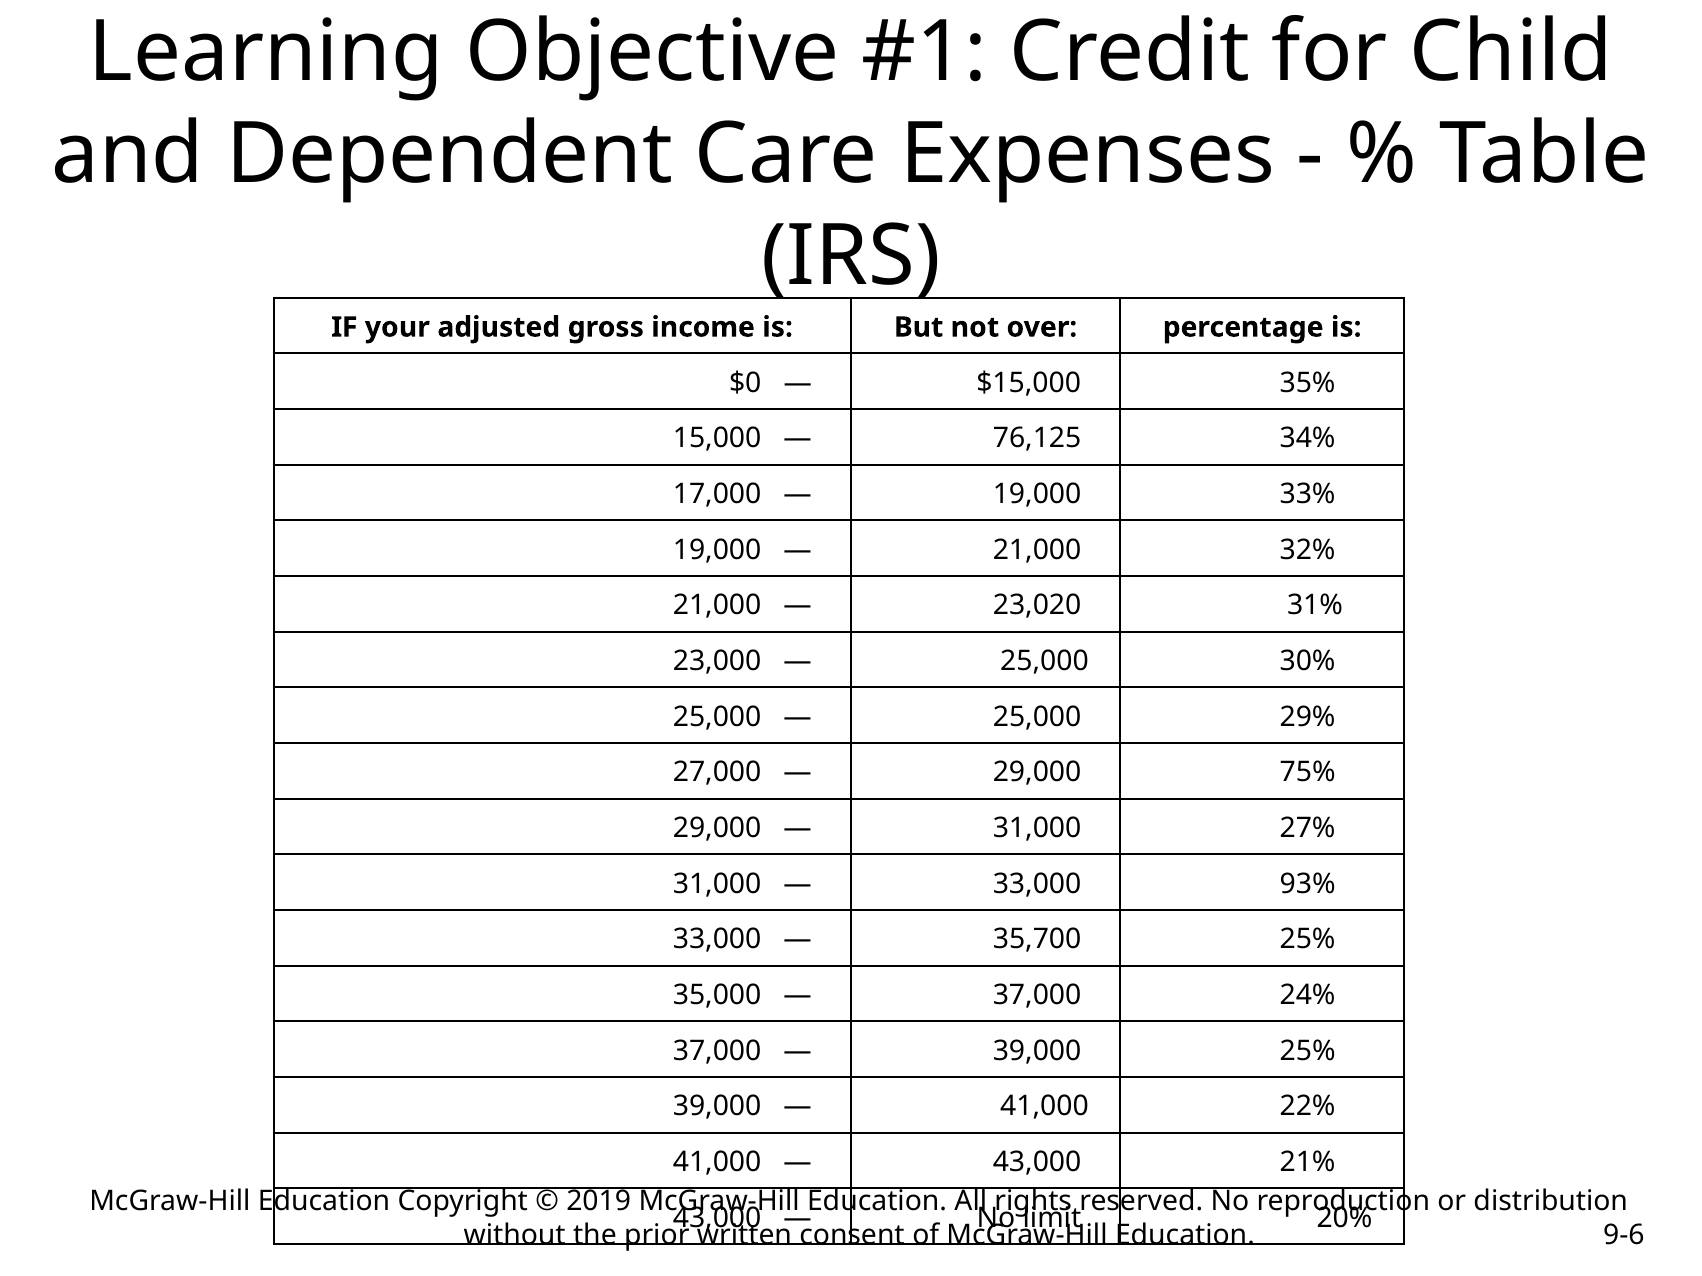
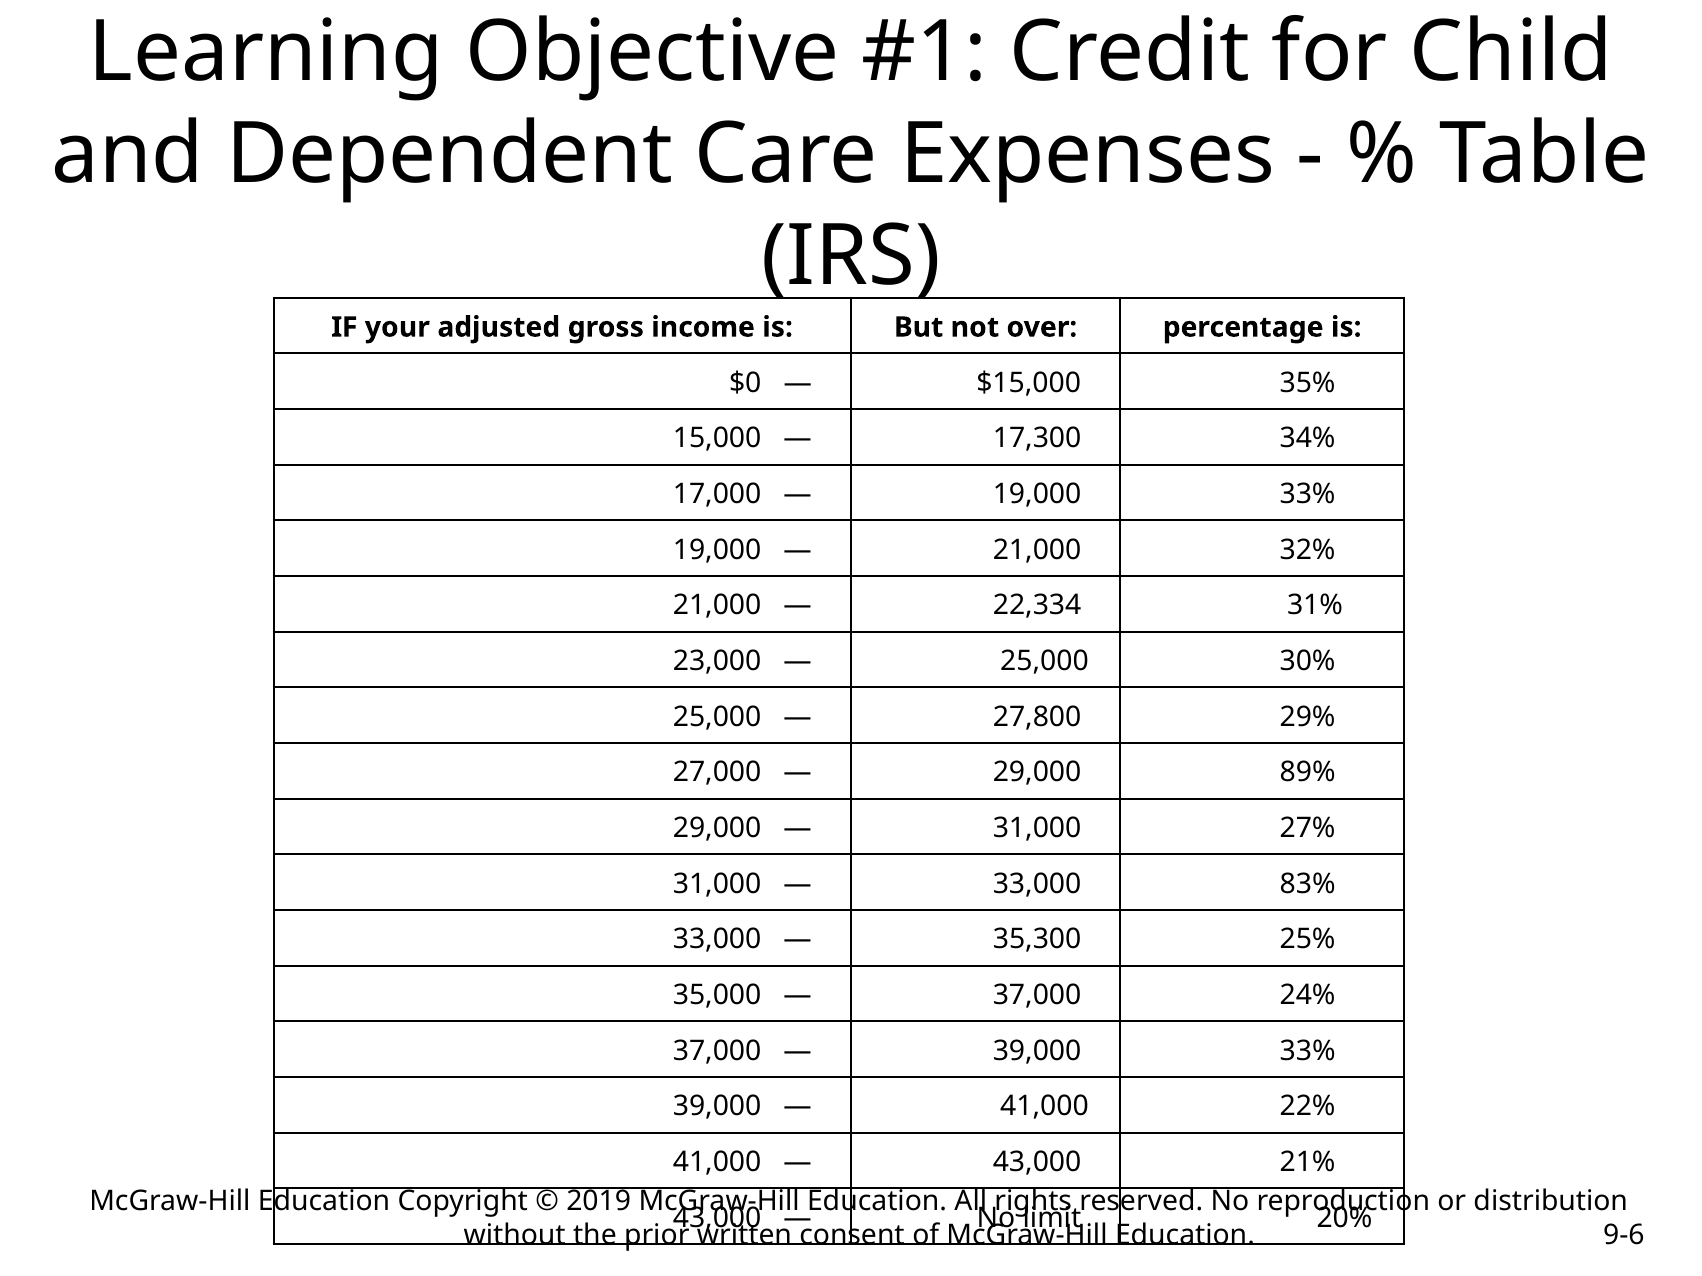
76,125: 76,125 -> 17,300 (1037, 439)
23,020: 23,020 -> 22,334 (1037, 606)
25,000: 25,000 -> 27,800 (1037, 717)
75%: 75% -> 89% (1308, 773)
93%: 93% -> 83% (1308, 884)
35,700: 35,700 -> 35,300 (1037, 940)
39,000 25%: 25% -> 33% (1308, 1051)
